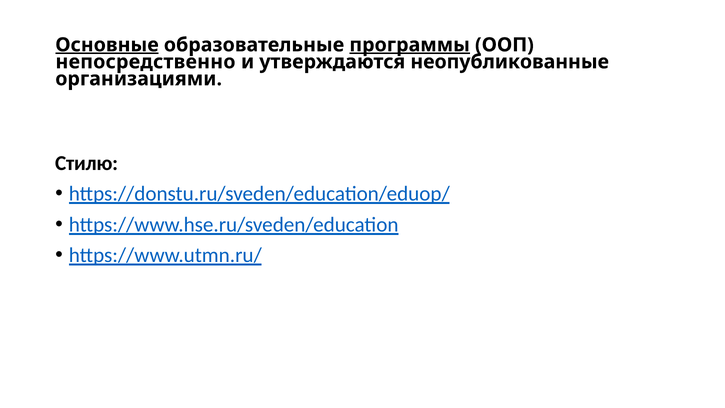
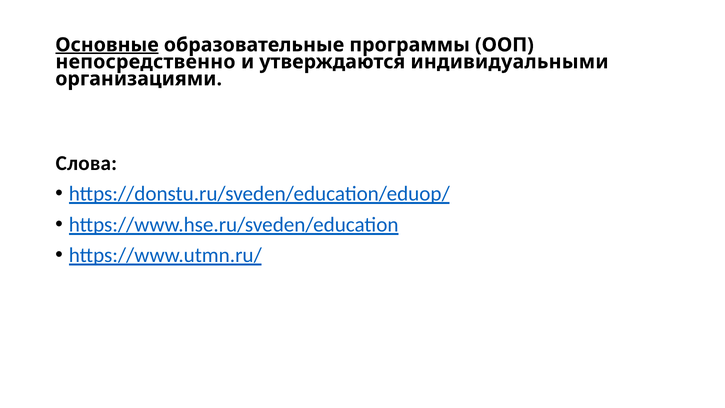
программы underline: present -> none (410, 45)
неопубликованные: неопубликованные -> индивидуальными (510, 62)
Стилю: Стилю -> Слова (86, 163)
